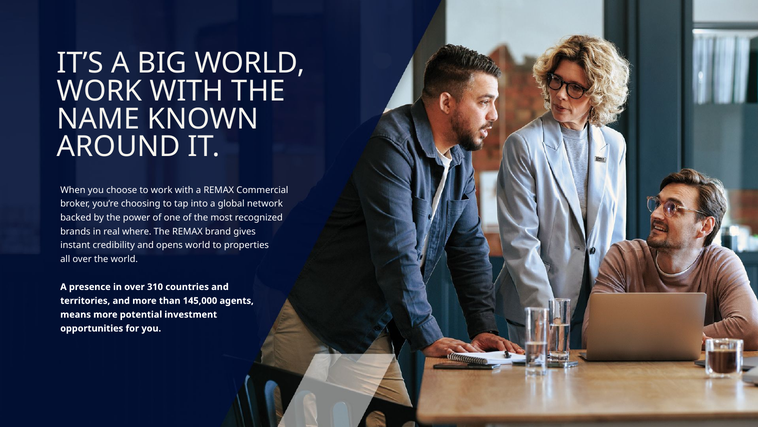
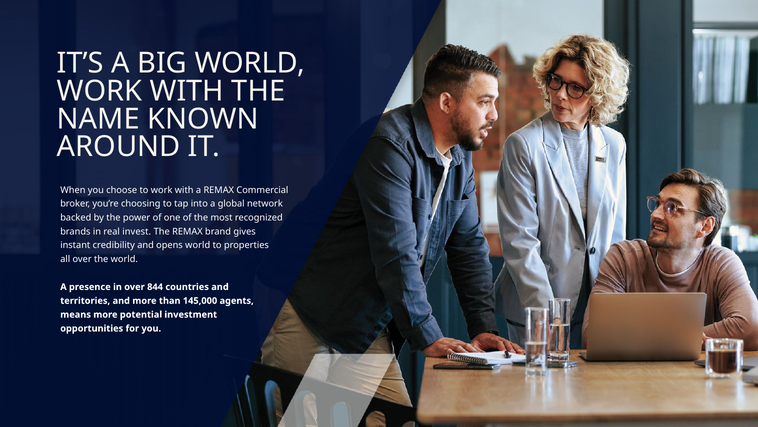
where: where -> invest (137, 231)
310: 310 -> 844 (155, 287)
